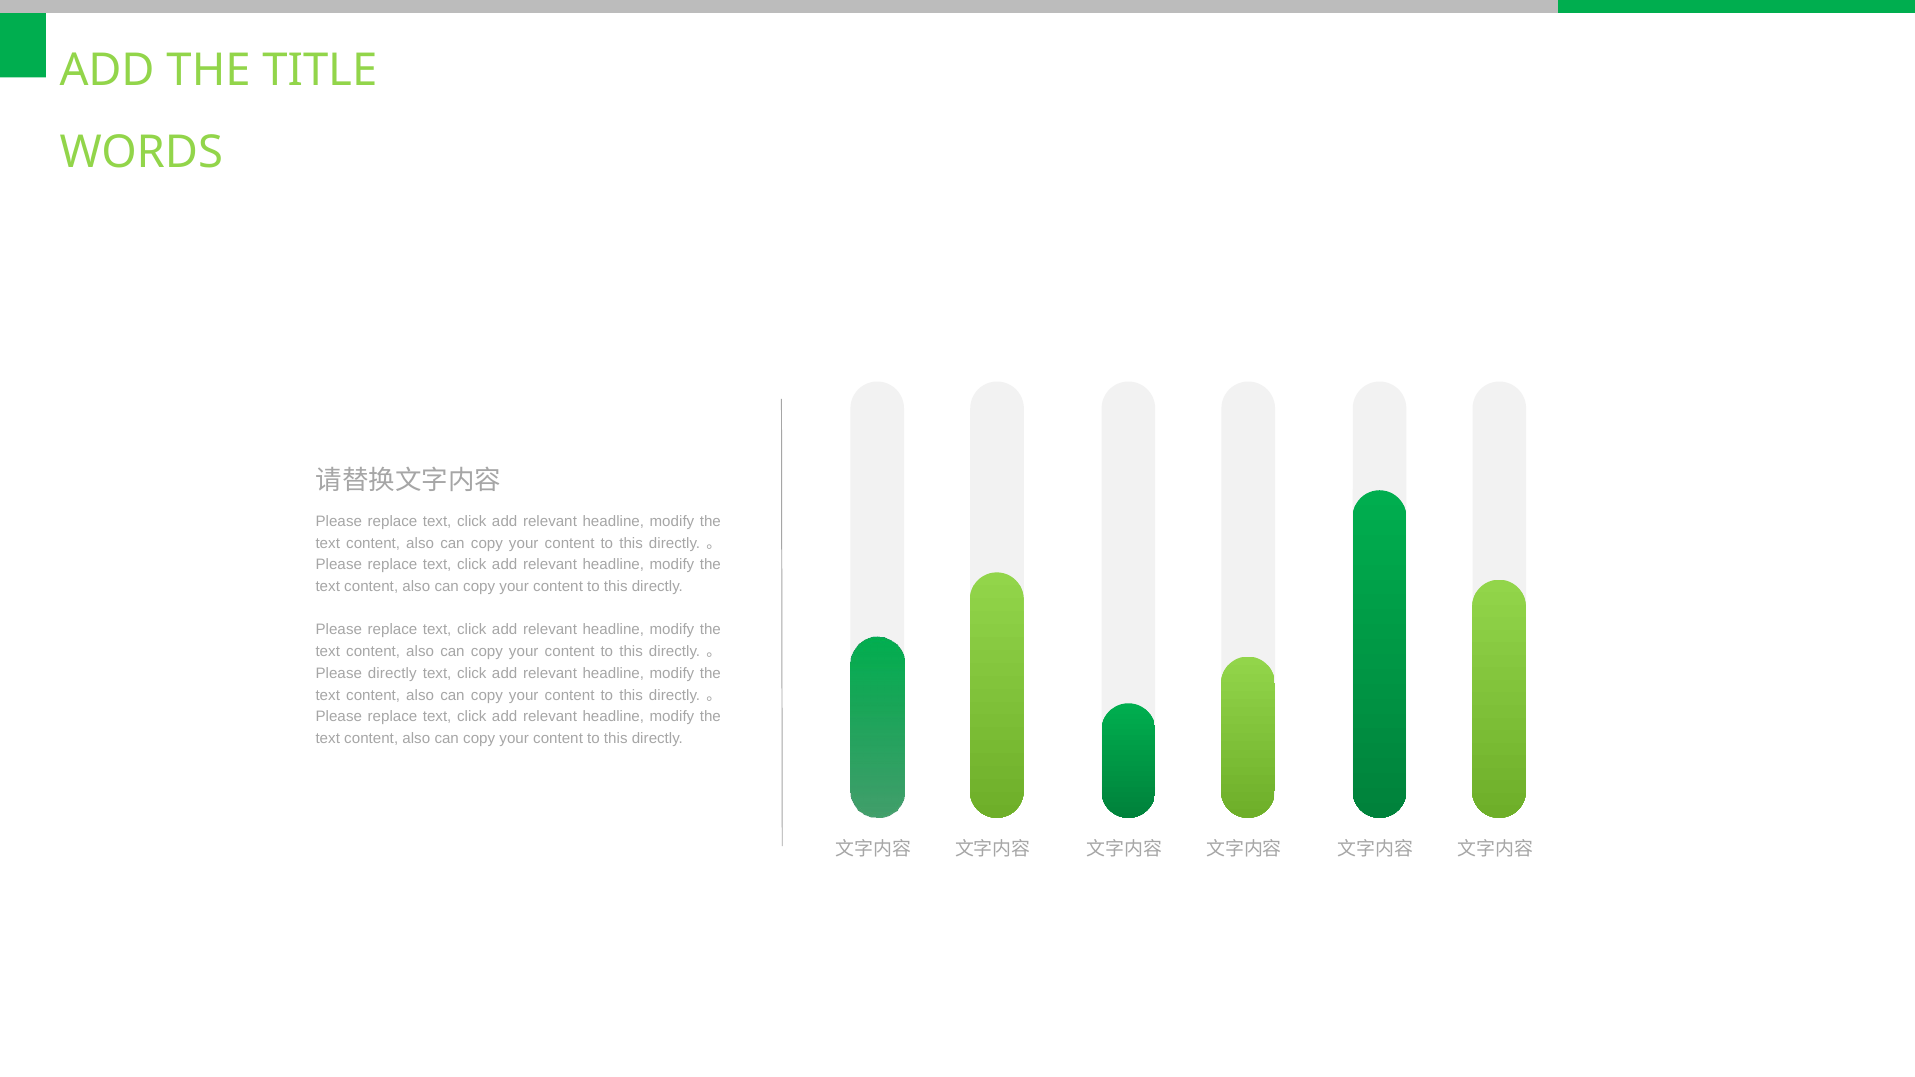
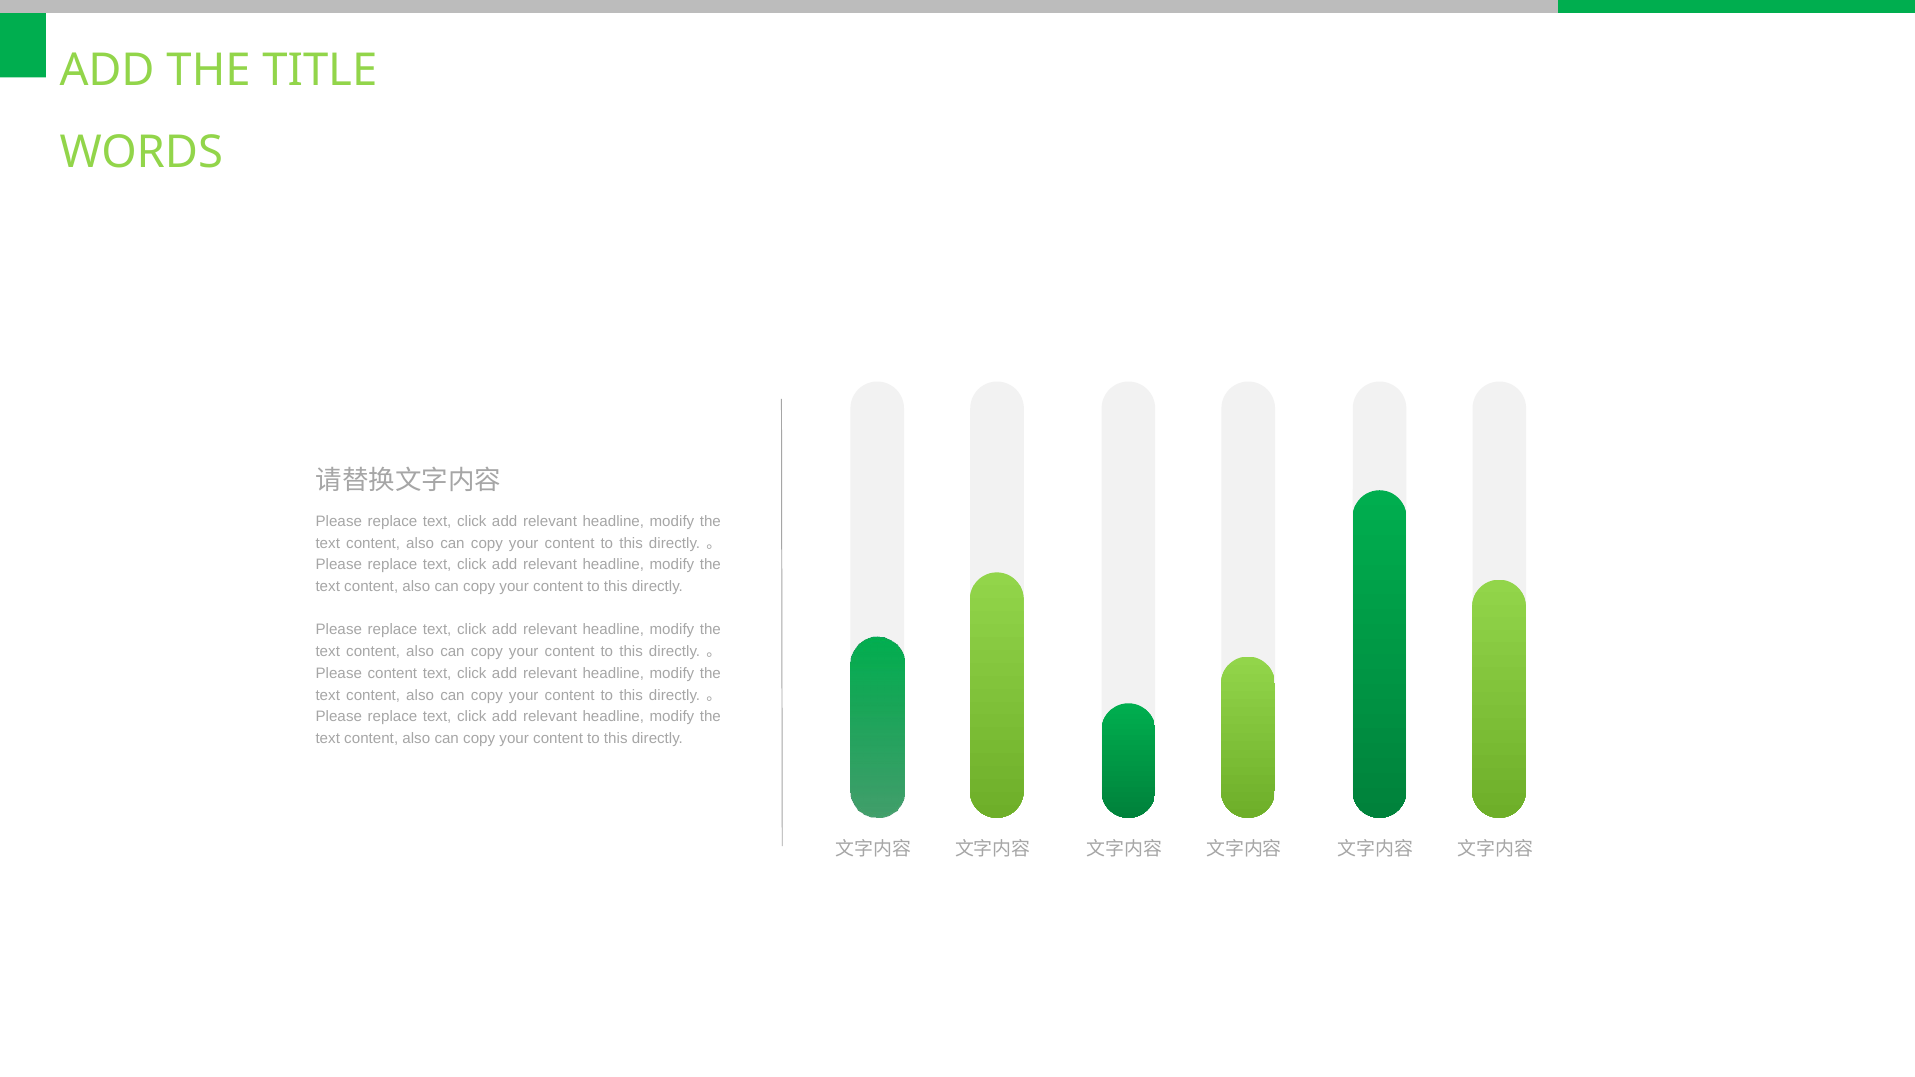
Please directly: directly -> content (392, 673)
